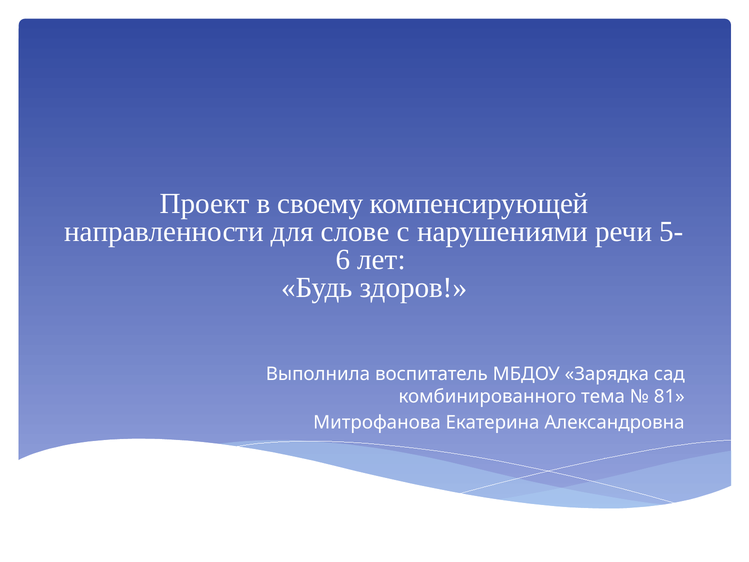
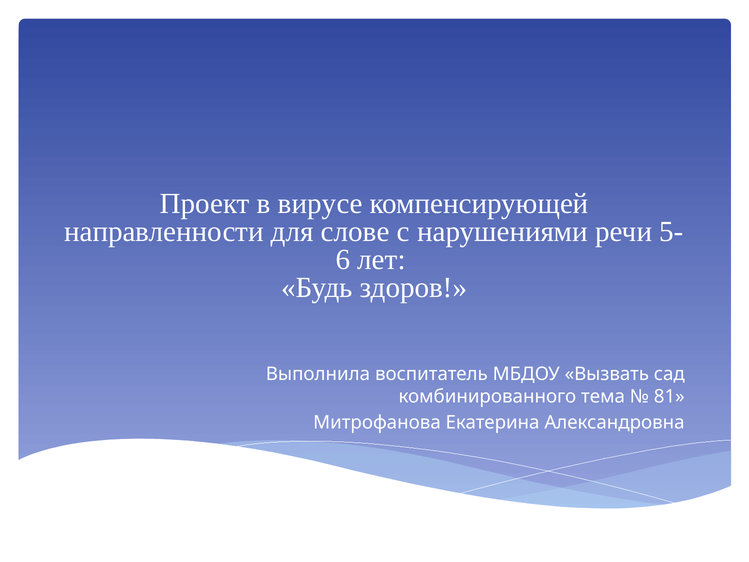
своему: своему -> вирусе (320, 204)
Зарядка: Зарядка -> Вызвать (607, 374)
